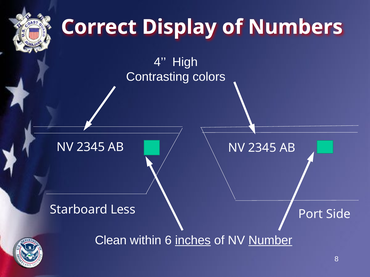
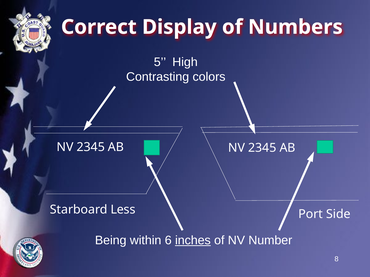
4: 4 -> 5 (160, 62)
Clean: Clean -> Being (111, 241)
Number underline: present -> none (270, 241)
